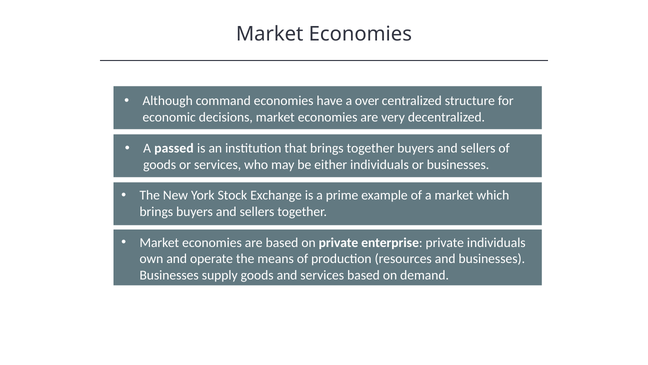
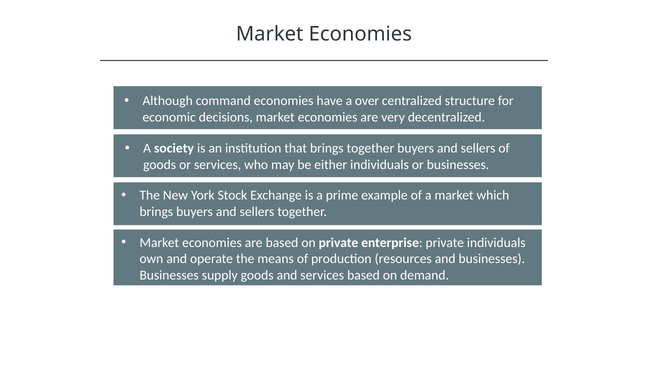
passed: passed -> society (174, 148)
